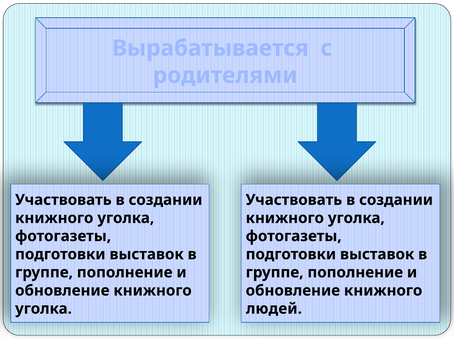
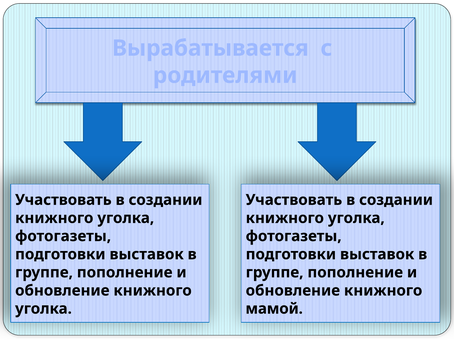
людей: людей -> мамой (274, 309)
